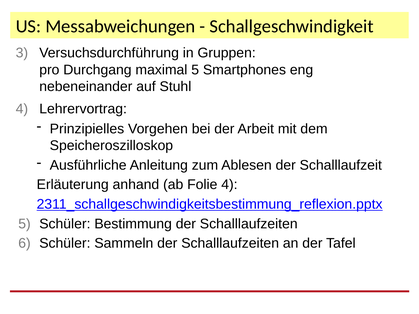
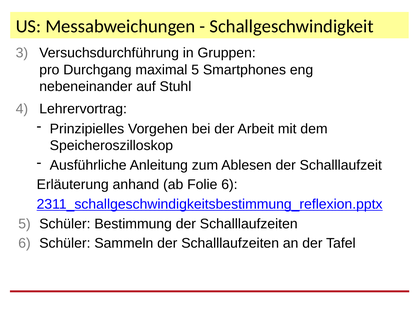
Folie 4: 4 -> 6 (229, 185)
